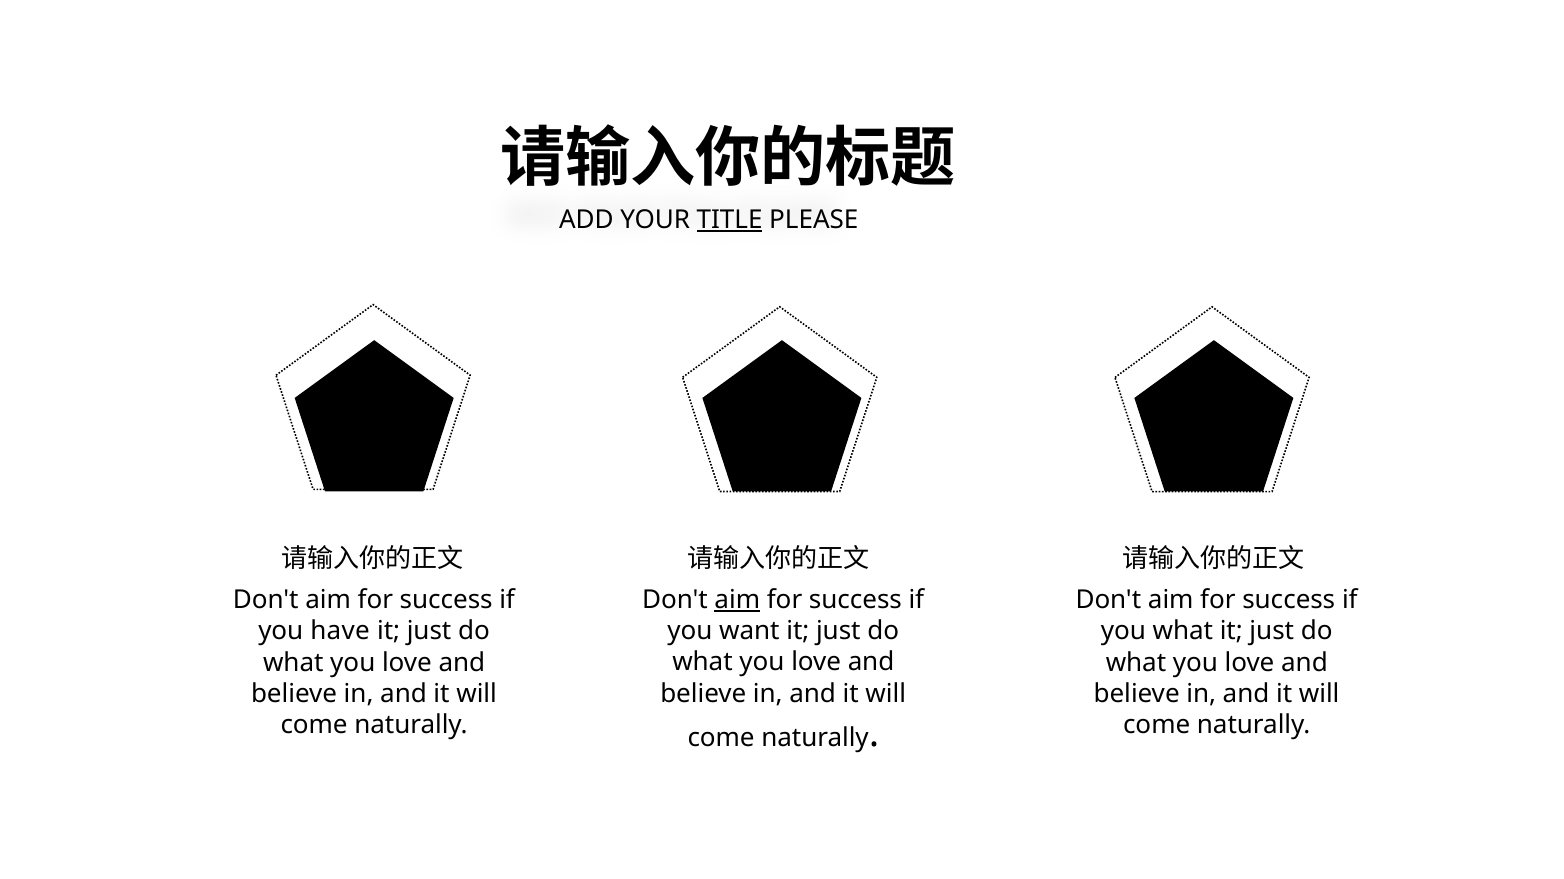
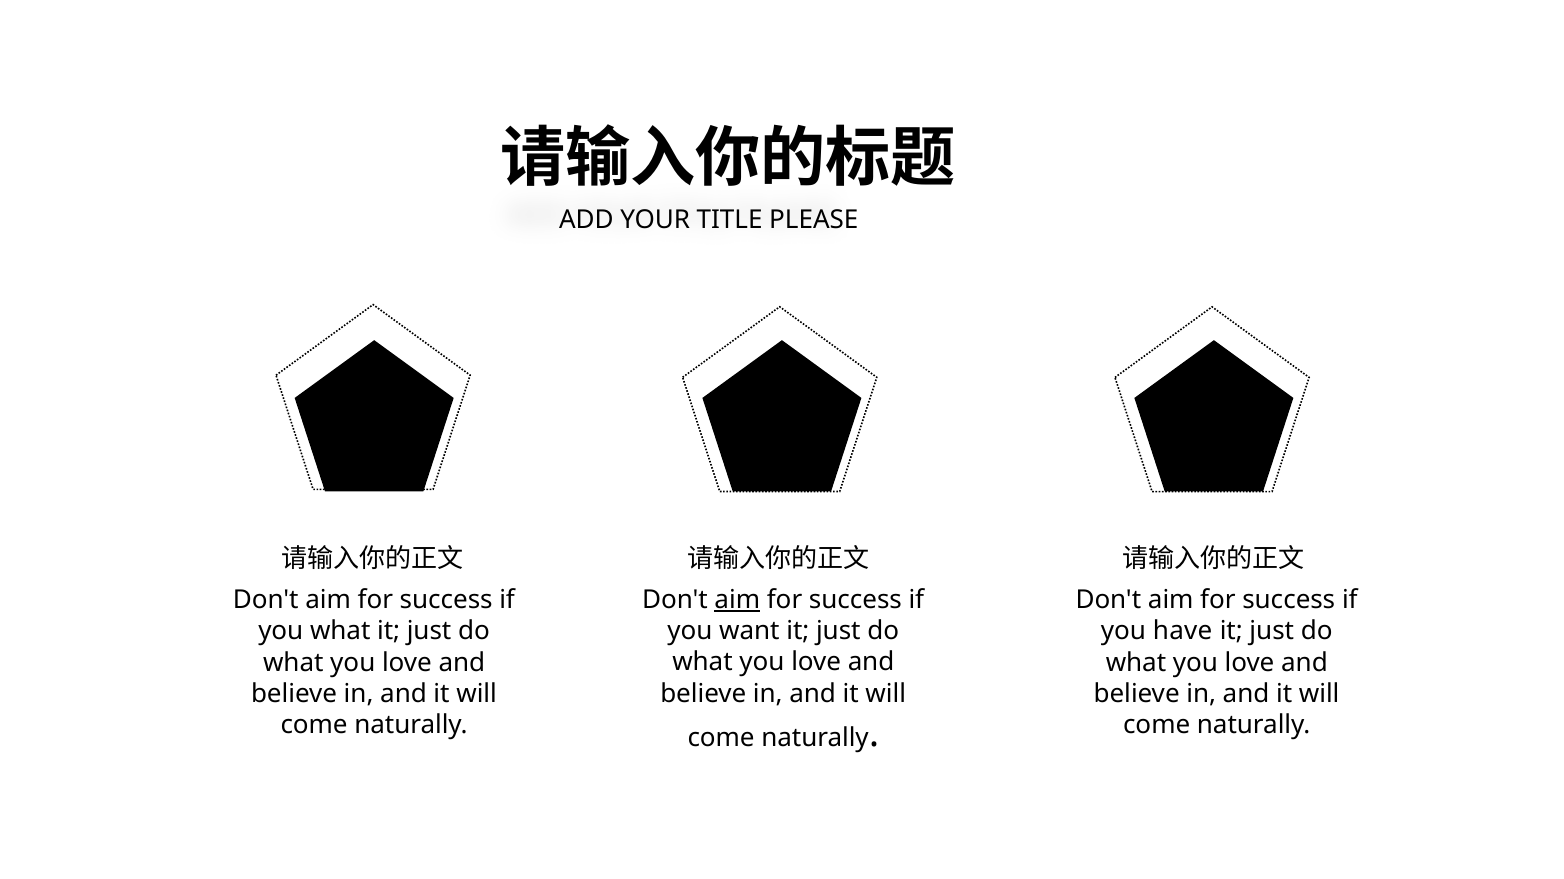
TITLE underline: present -> none (730, 220)
you have: have -> what (340, 632)
you what: what -> have (1183, 632)
